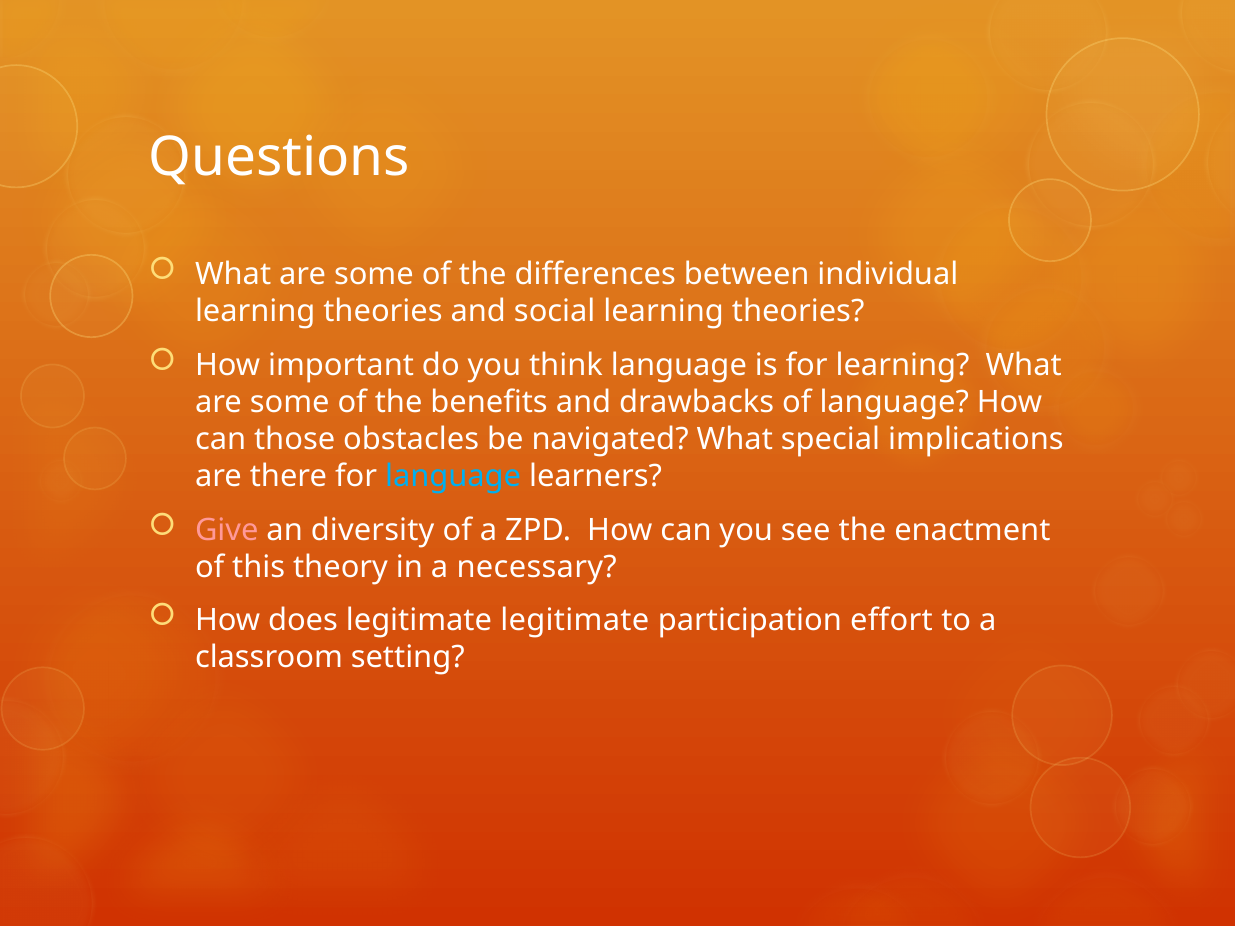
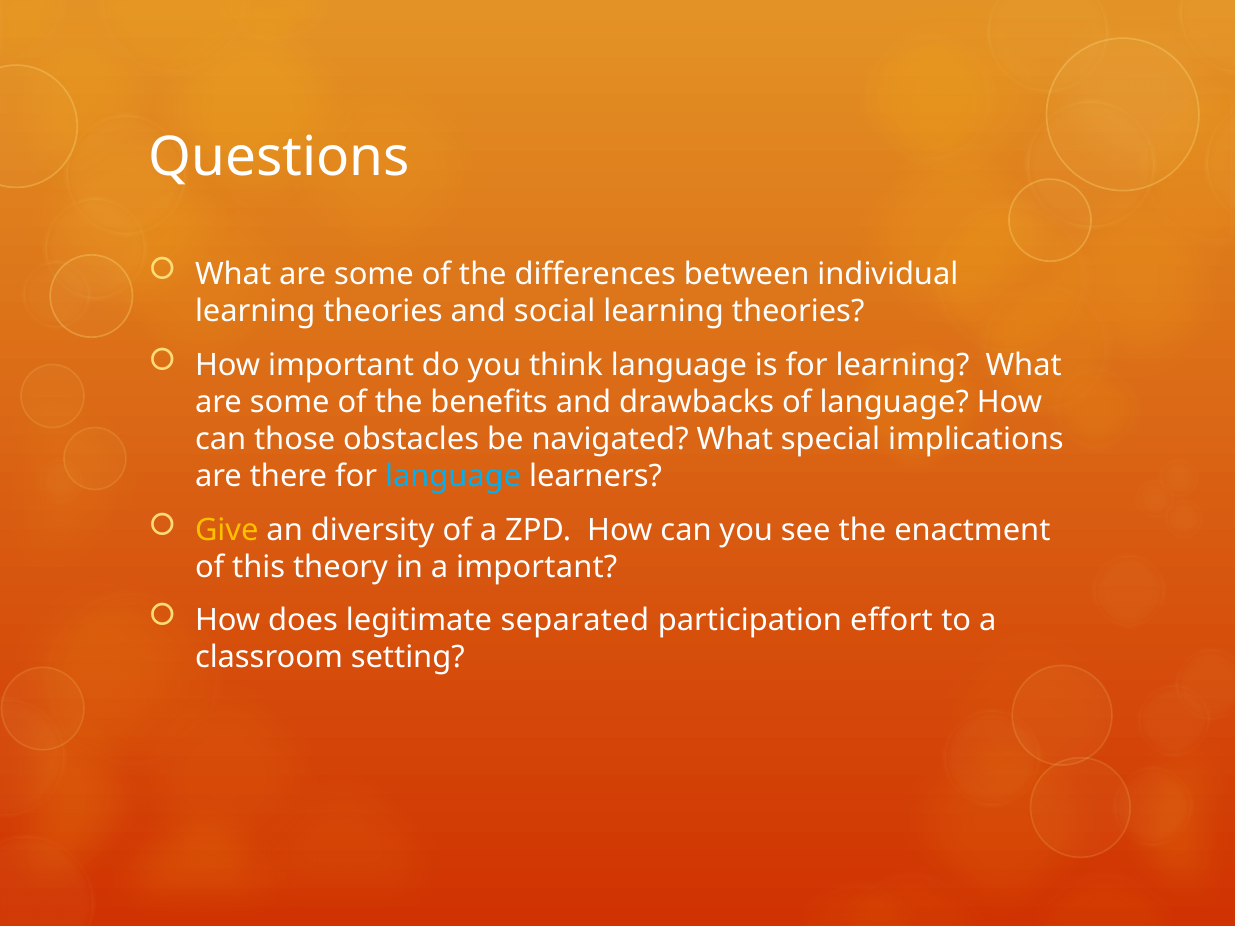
Give colour: pink -> yellow (227, 530)
a necessary: necessary -> important (537, 567)
legitimate legitimate: legitimate -> separated (575, 621)
